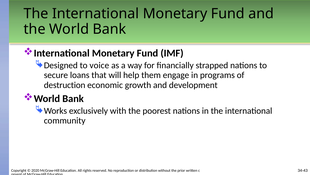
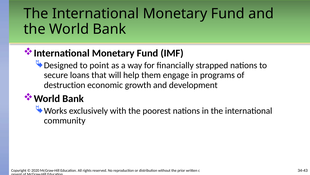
voice: voice -> point (99, 65)
